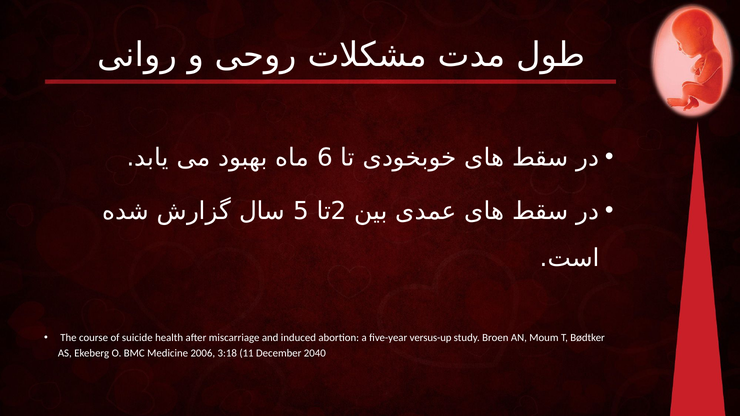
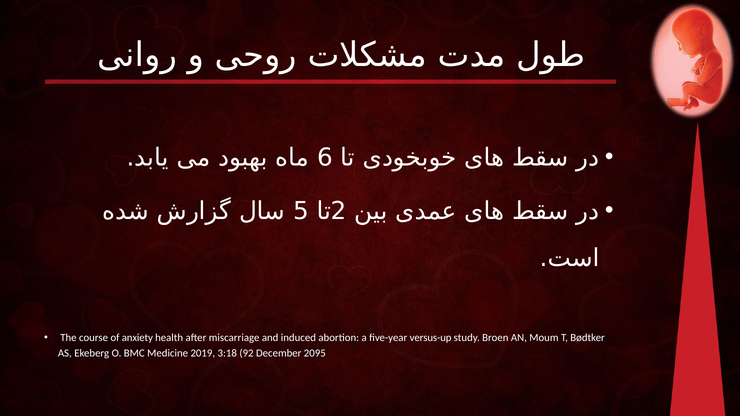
suicide: suicide -> anxiety (137, 338)
2006: 2006 -> 2019 (203, 354)
11: 11 -> 92 (246, 354)
2040: 2040 -> 2095 (315, 354)
